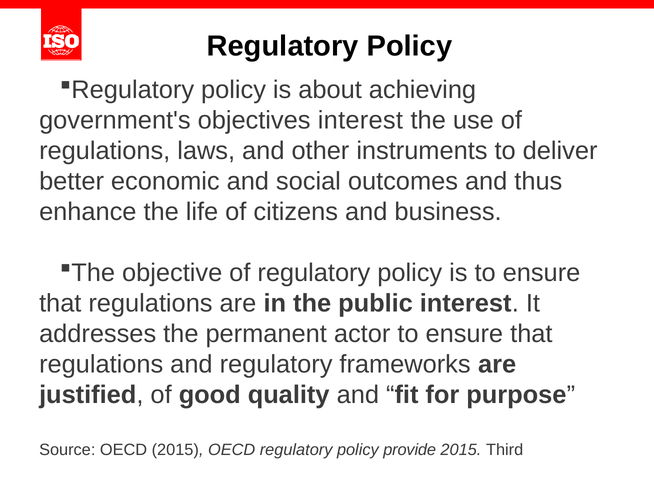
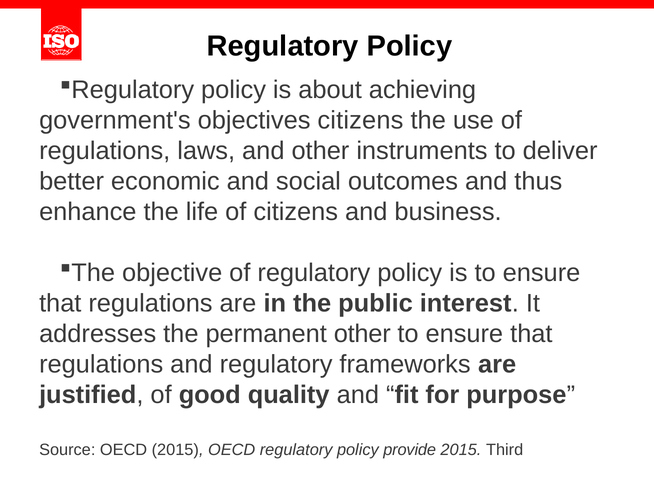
objectives interest: interest -> citizens (360, 121)
permanent actor: actor -> other (362, 334)
